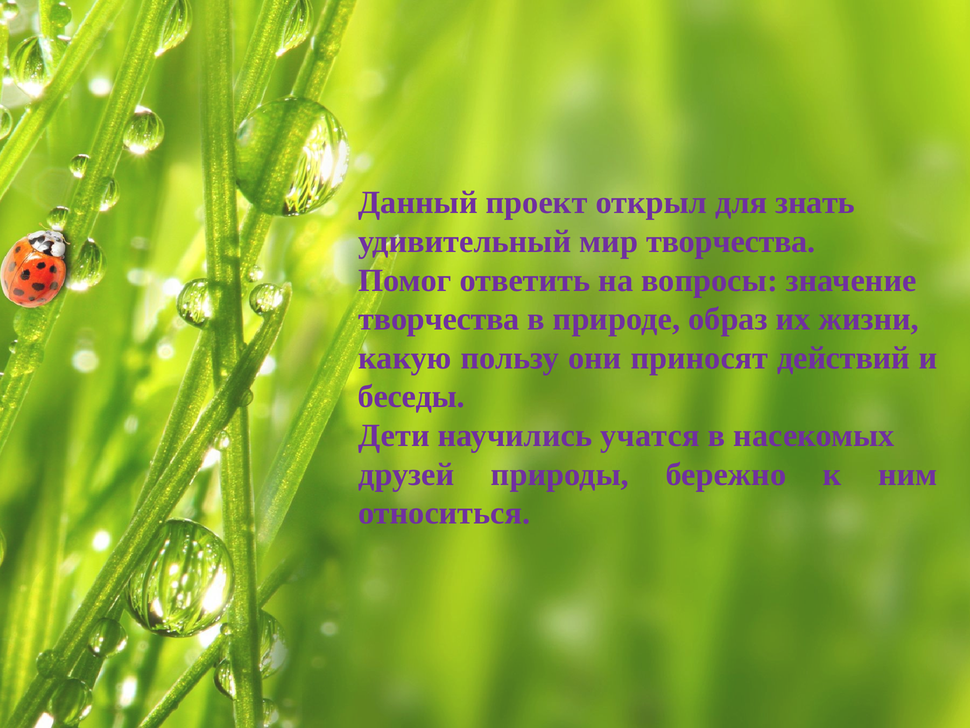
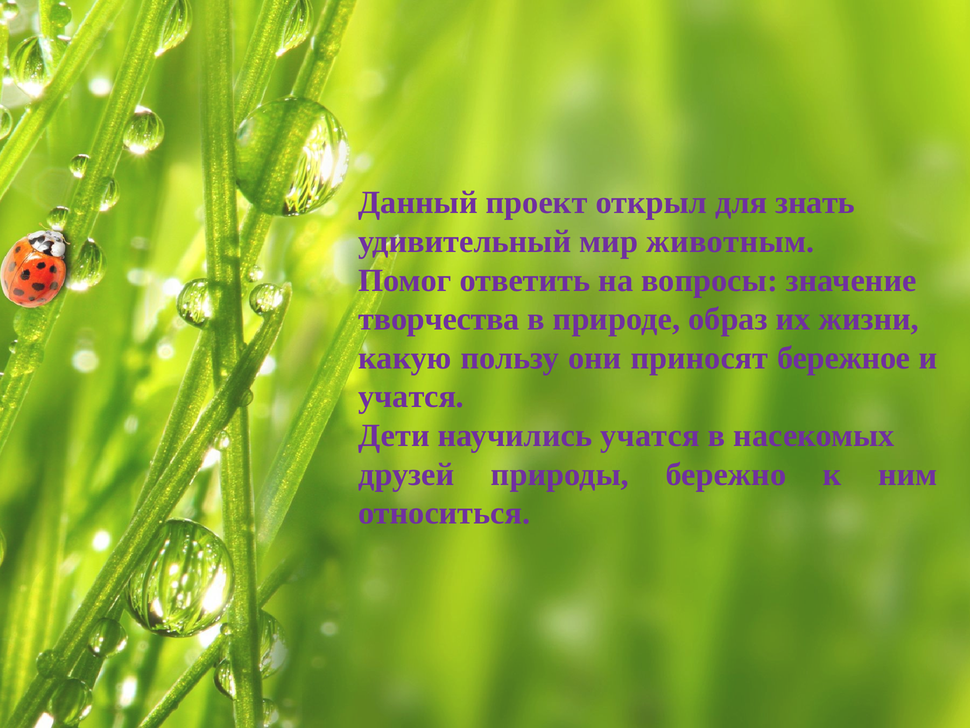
мир творчества: творчества -> животным (731, 241)
действий: действий -> бережное (844, 358)
беседы: беседы -> учатся (411, 397)
